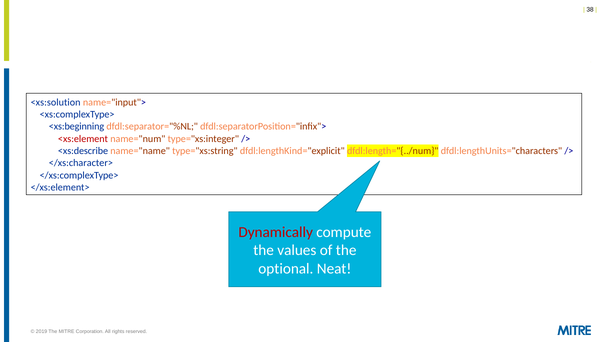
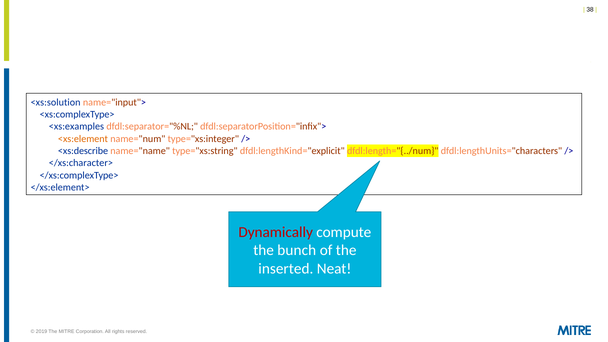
<xs:beginning: <xs:beginning -> <xs:examples (76, 127)
<xs:element colour: red -> orange (83, 139)
values: values -> bunch (297, 250)
optional: optional -> inserted (286, 269)
